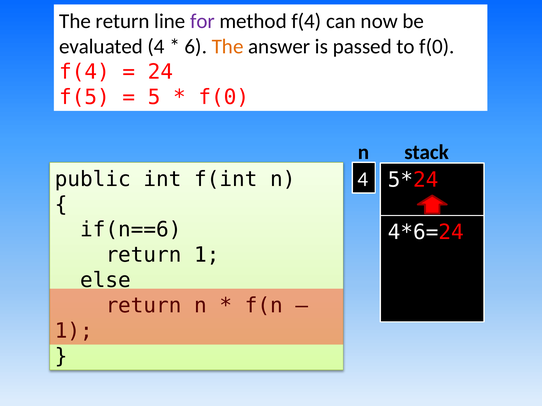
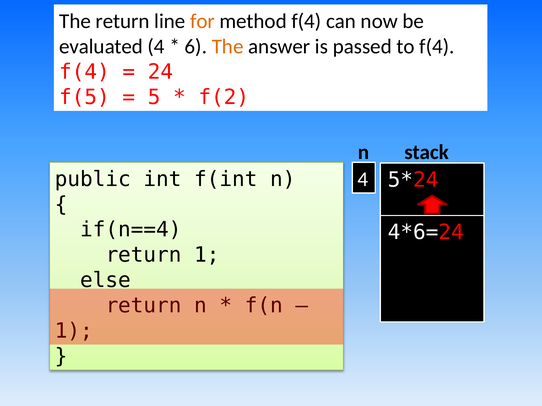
for colour: purple -> orange (202, 21)
to f(0: f(0 -> f(4 (437, 47)
f(0: f(0 -> f(2 (224, 97)
if(n==6: if(n==6 -> if(n==4 (131, 230)
